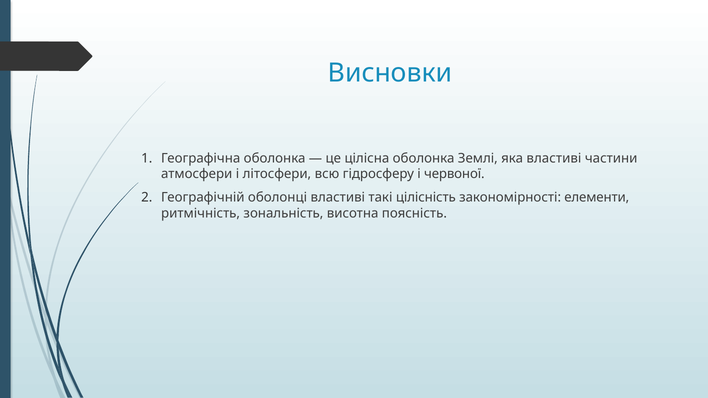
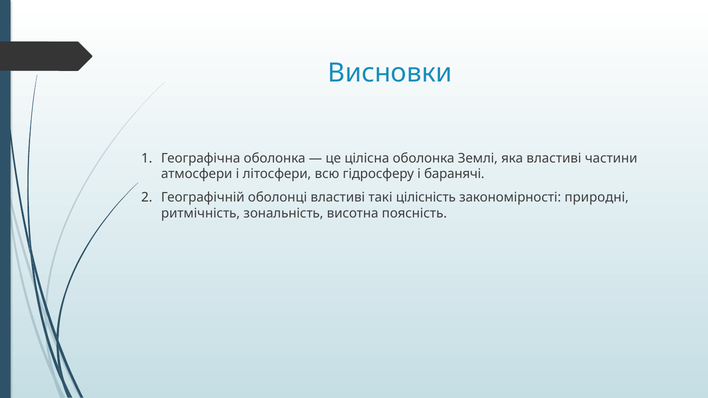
червоної: червоної -> баранячі (454, 174)
елементи: елементи -> природні (597, 197)
